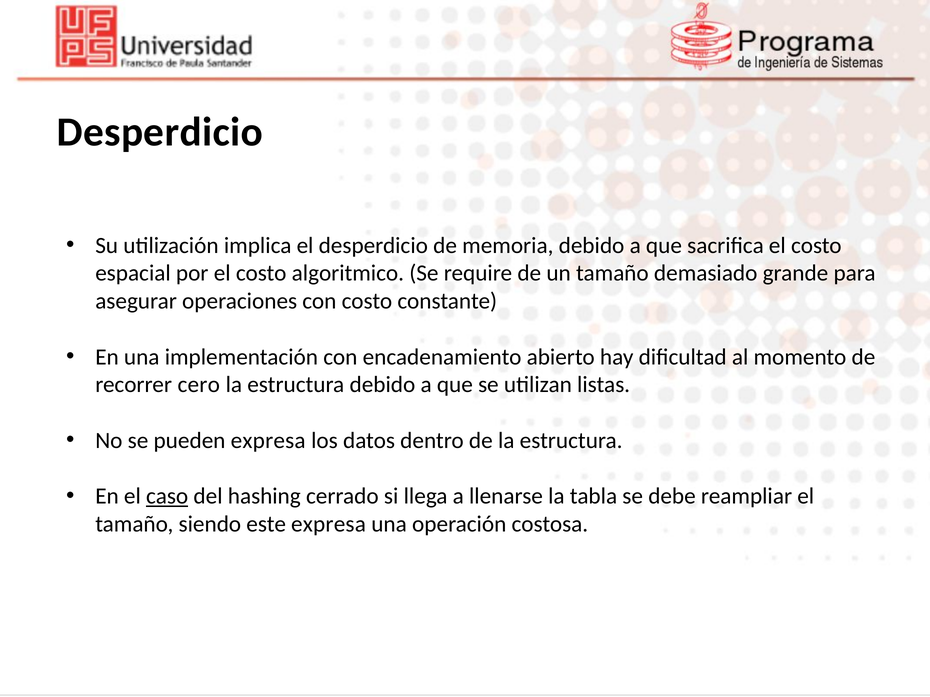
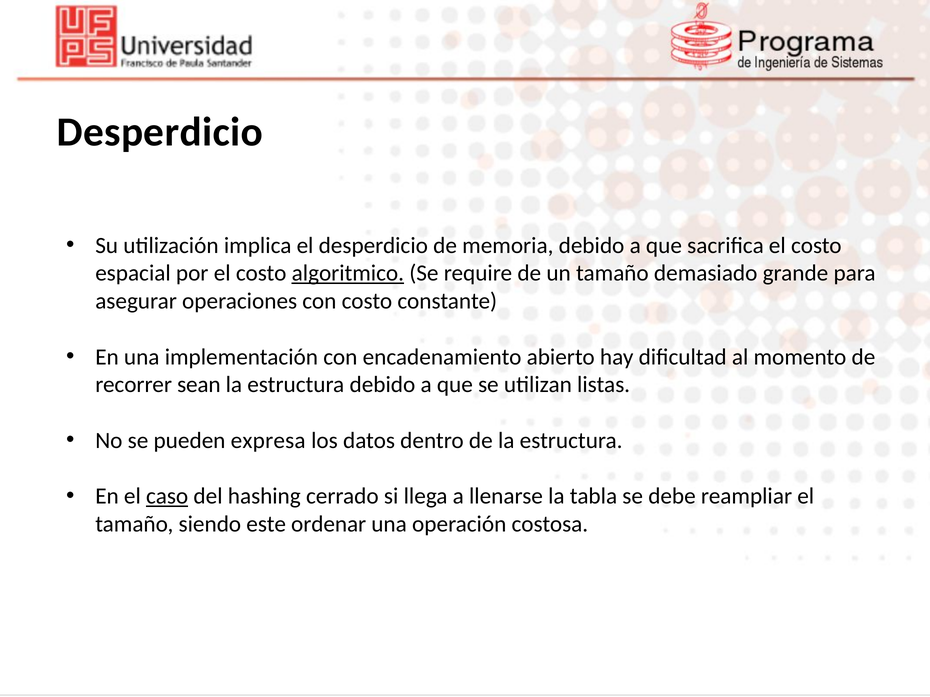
algoritmico underline: none -> present (348, 273)
cero: cero -> sean (199, 385)
este expresa: expresa -> ordenar (329, 525)
